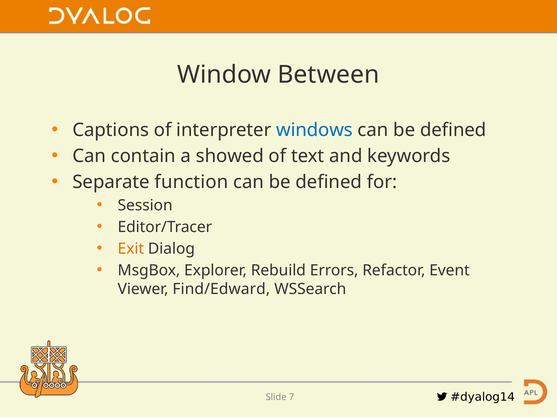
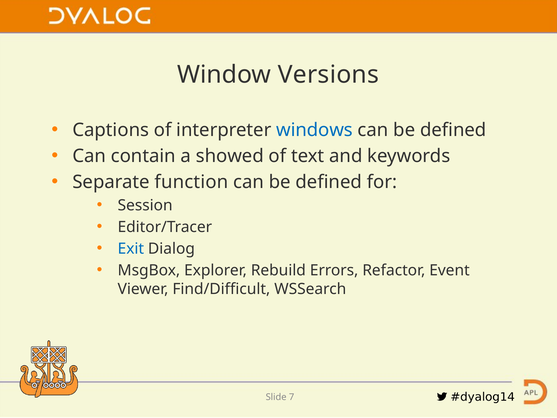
Between: Between -> Versions (328, 75)
Exit colour: orange -> blue (131, 249)
Find/Edward: Find/Edward -> Find/Difficult (221, 289)
